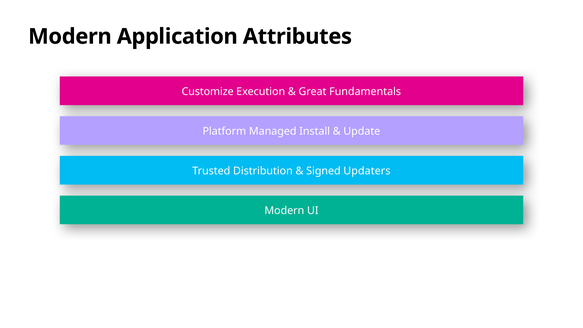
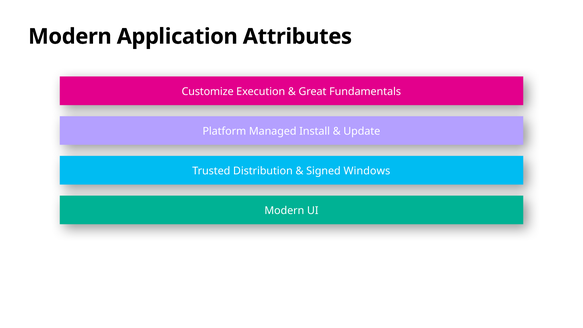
Updaters: Updaters -> Windows (367, 171)
